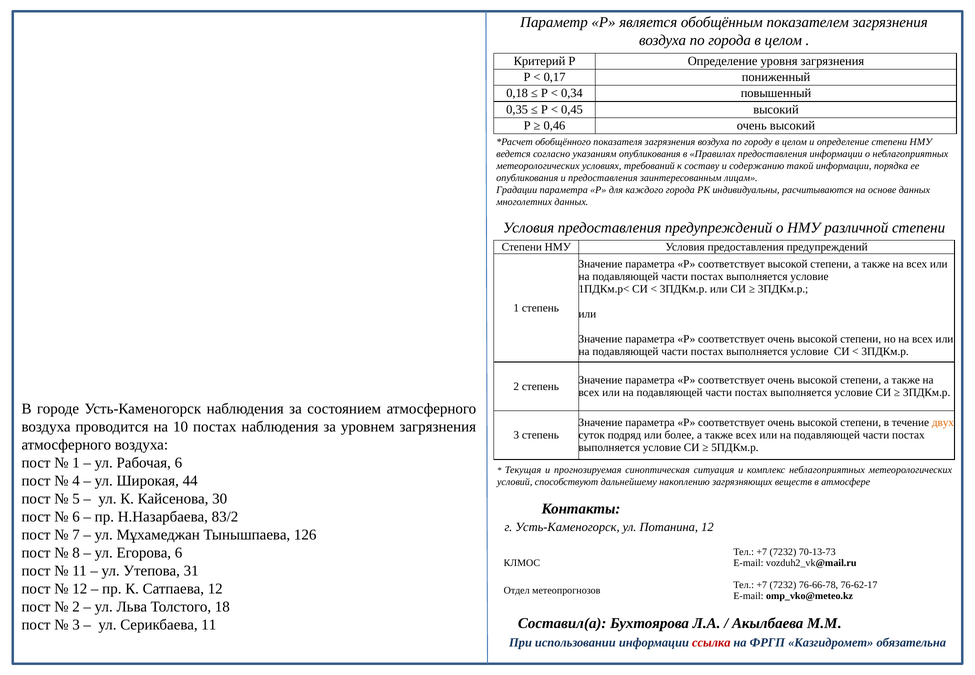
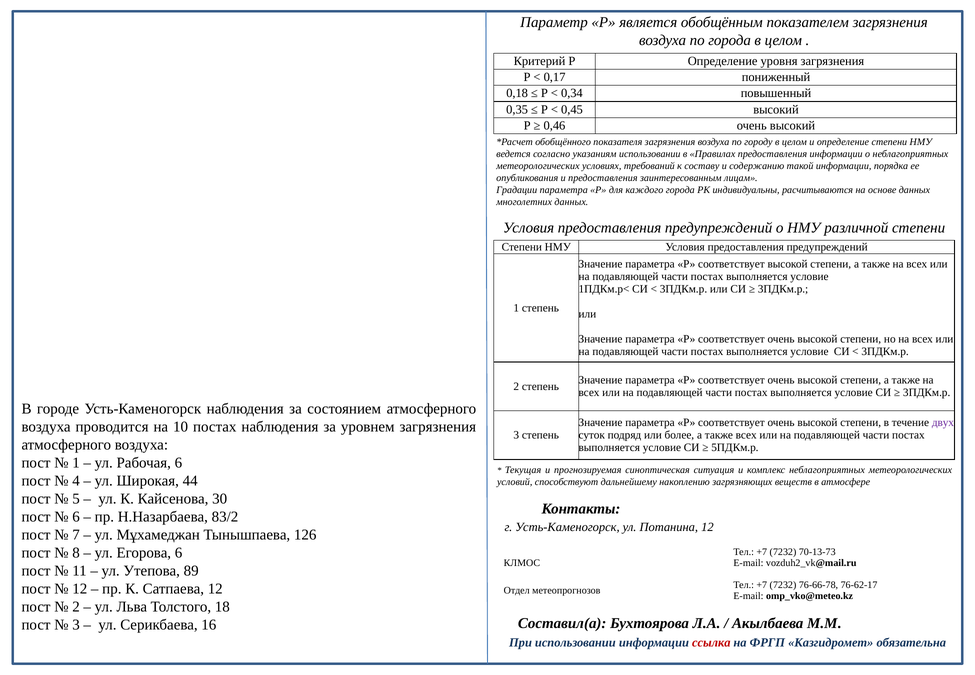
указаниям опубликования: опубликования -> использовании (650, 154)
двух colour: orange -> purple (943, 423)
31: 31 -> 89 (191, 571)
Серикбаева 11: 11 -> 16 (209, 625)
